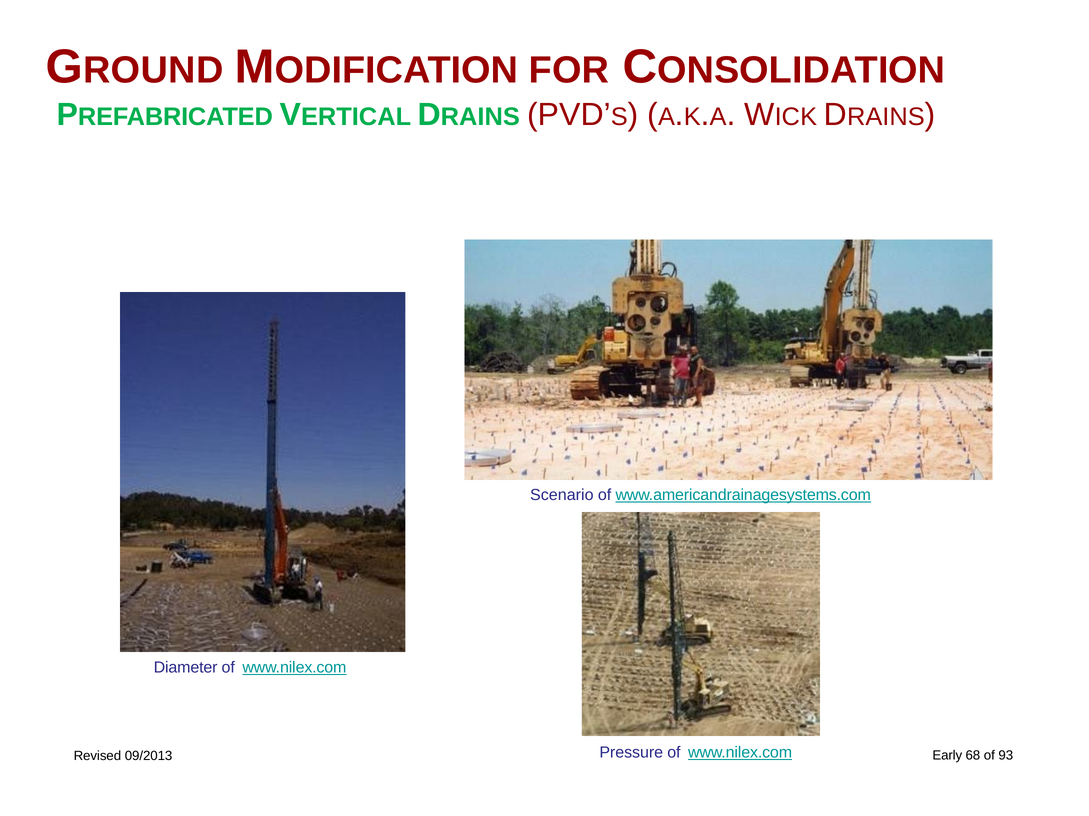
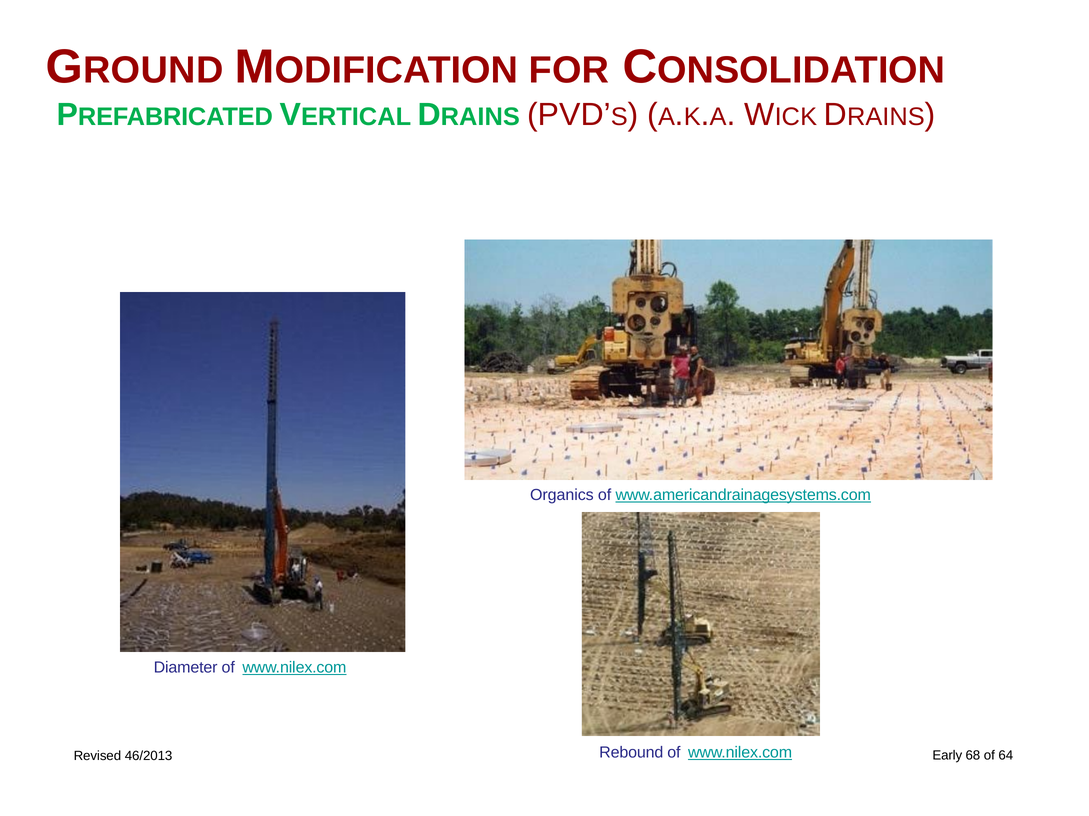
Scenario: Scenario -> Organics (562, 495)
Pressure: Pressure -> Rebound (631, 753)
93: 93 -> 64 (1006, 756)
09/2013: 09/2013 -> 46/2013 (149, 756)
